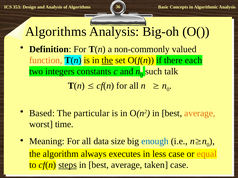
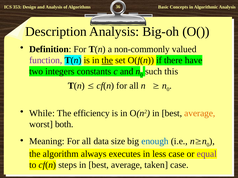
Algorithms: Algorithms -> Description (56, 32)
function colour: orange -> purple (46, 60)
each: each -> have (194, 60)
talk: talk -> this (171, 72)
Based: Based -> While (42, 113)
particular: particular -> efficiency (92, 113)
time: time -> both (64, 125)
equal colour: orange -> purple (207, 154)
steps underline: present -> none (68, 165)
